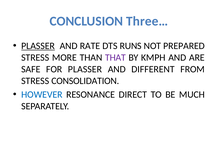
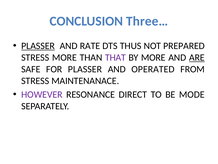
RUNS: RUNS -> THUS (131, 46)
BY KMPH: KMPH -> MORE (153, 57)
ARE underline: none -> present (197, 57)
DIFFERENT: DIFFERENT -> OPERATED (153, 69)
CONSOLIDATION: CONSOLIDATION -> MAINTENANACE (85, 81)
HOWEVER colour: blue -> purple (42, 94)
MUCH: MUCH -> MODE (192, 94)
